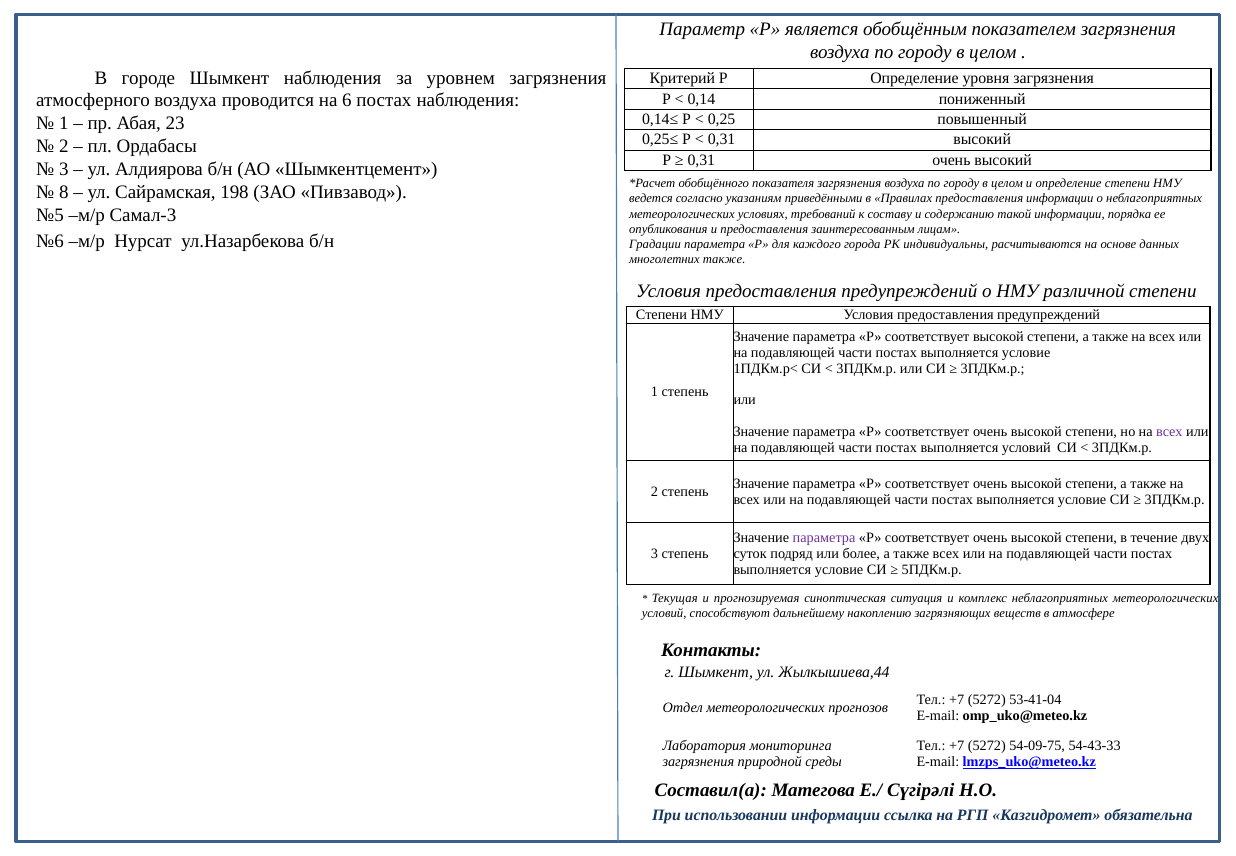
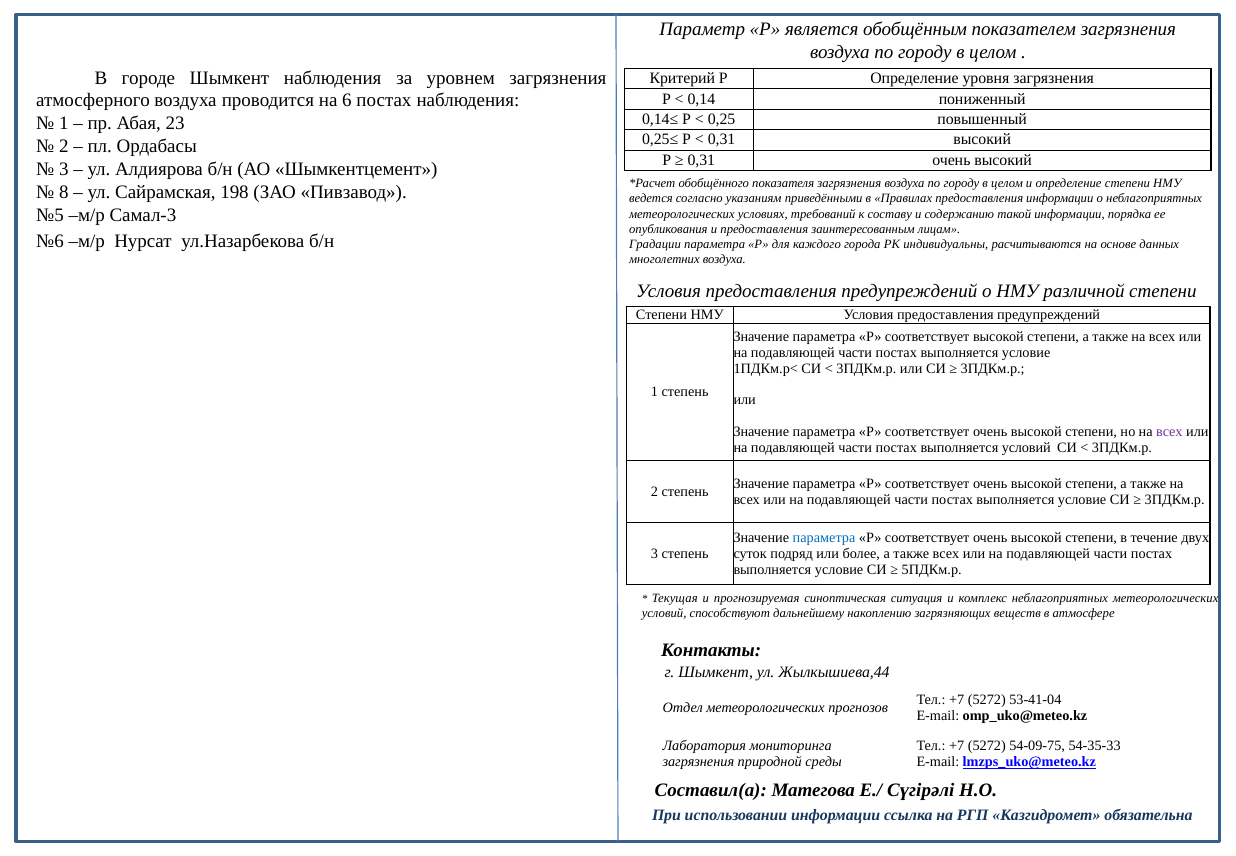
многолетних также: также -> воздуха (724, 259)
параметра colour: purple -> blue (824, 538)
54-43-33: 54-43-33 -> 54-35-33 (1095, 746)
